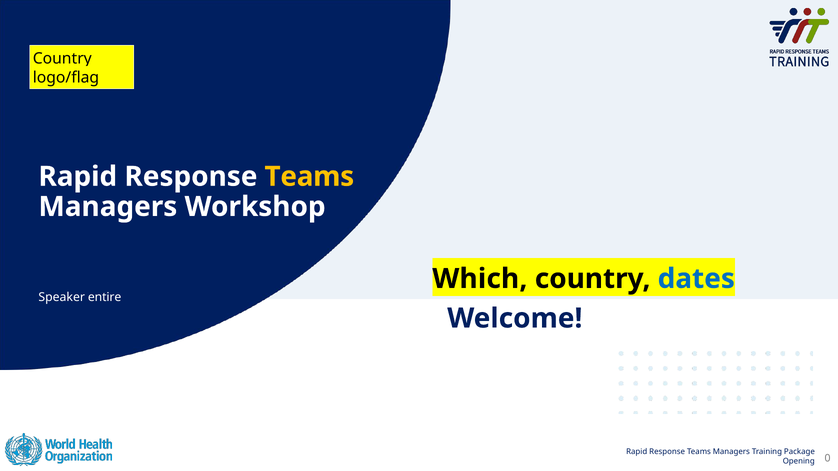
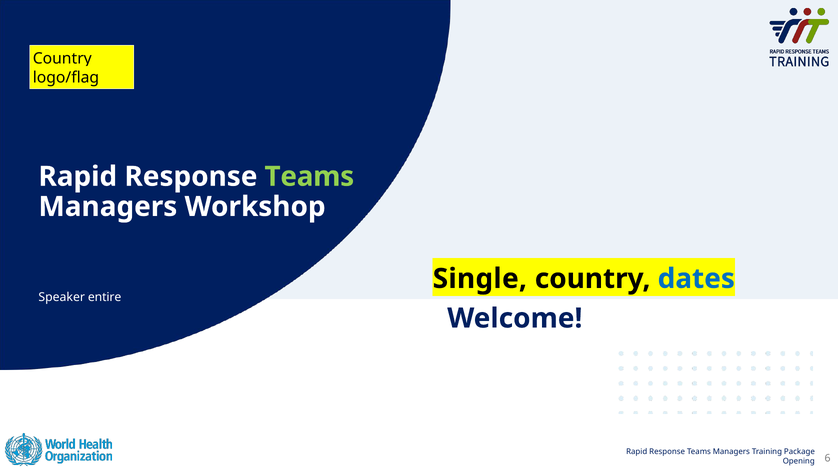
Teams colour: yellow -> light green (309, 177)
Which: Which -> Single (480, 279)
0: 0 -> 6 (828, 459)
